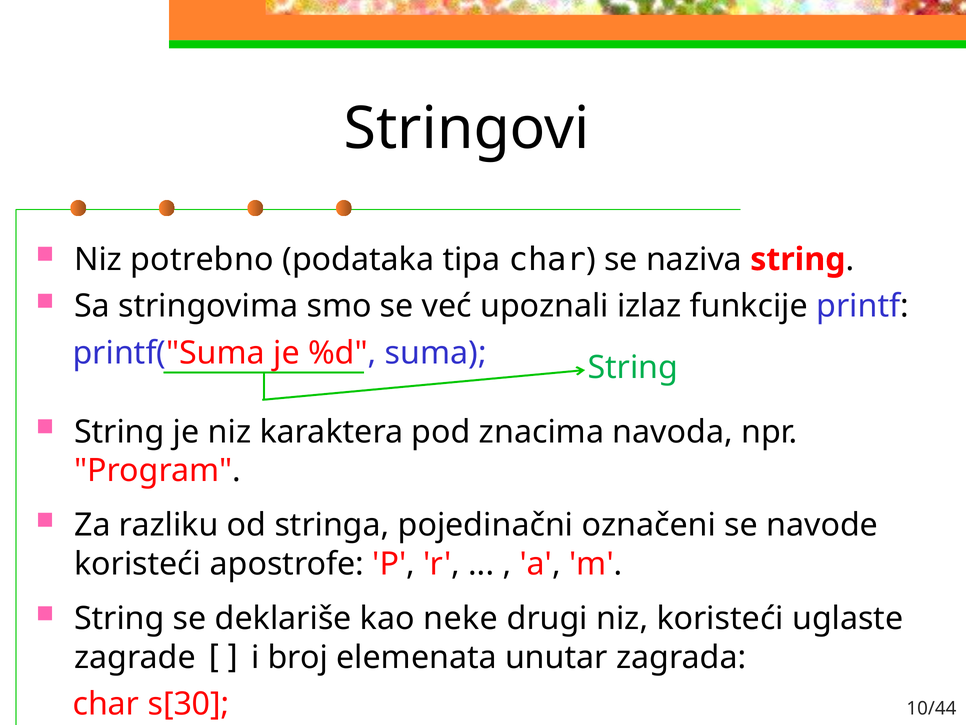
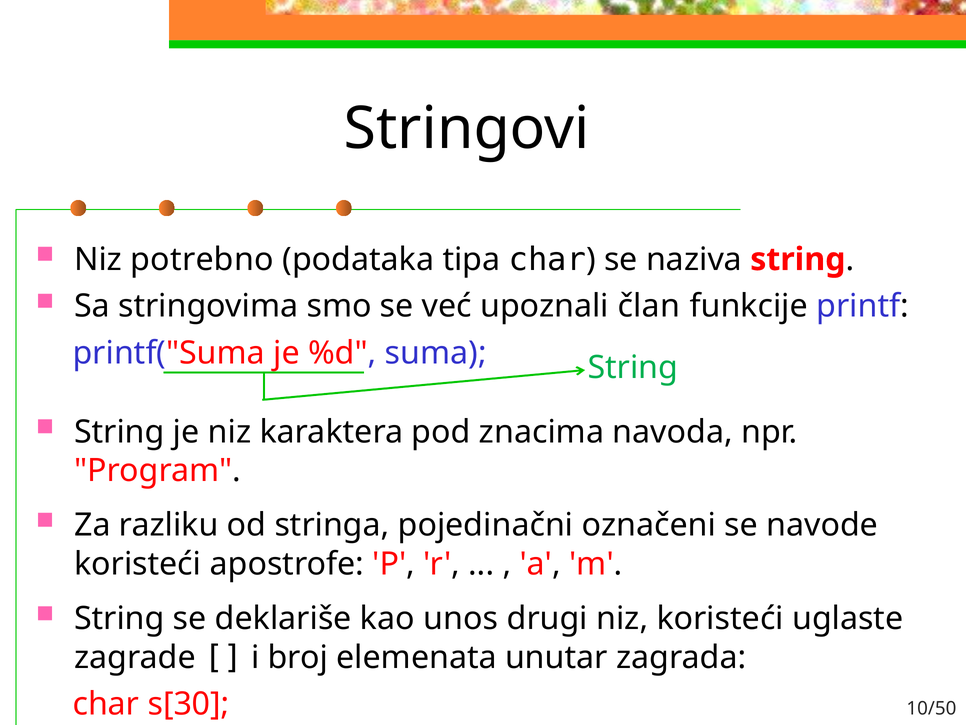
izlaz: izlaz -> član (649, 306)
neke: neke -> unos (461, 618)
10/44: 10/44 -> 10/50 (931, 708)
